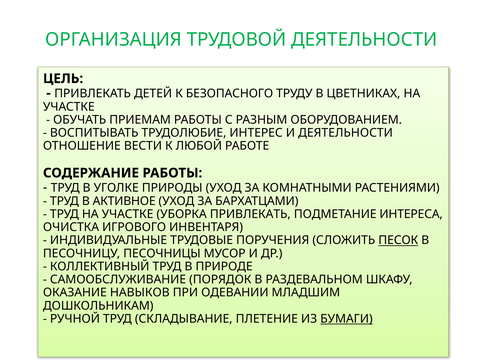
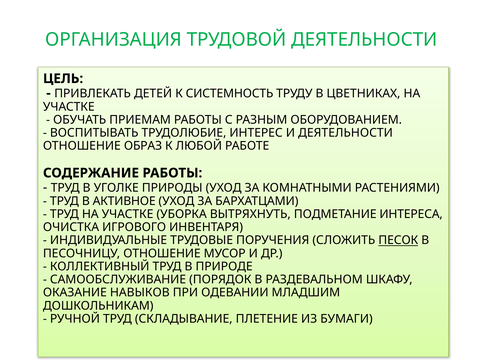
БЕЗОПАСНОГО: БЕЗОПАСНОГО -> СИСТЕМНОСТЬ (230, 93)
ВЕСТИ: ВЕСТИ -> ОБРАЗ (143, 146)
УБОРКА ПРИВЛЕКАТЬ: ПРИВЛЕКАТЬ -> ВЫТРЯХНУТЬ (250, 214)
ПЕСОЧНИЦУ ПЕСОЧНИЦЫ: ПЕСОЧНИЦЫ -> ОТНОШЕНИЕ (162, 253)
БУМАГИ underline: present -> none (346, 318)
